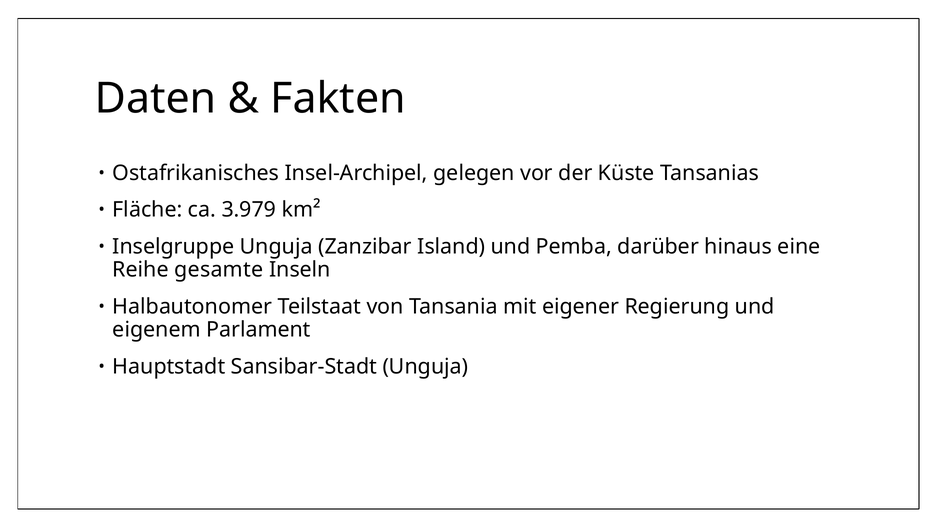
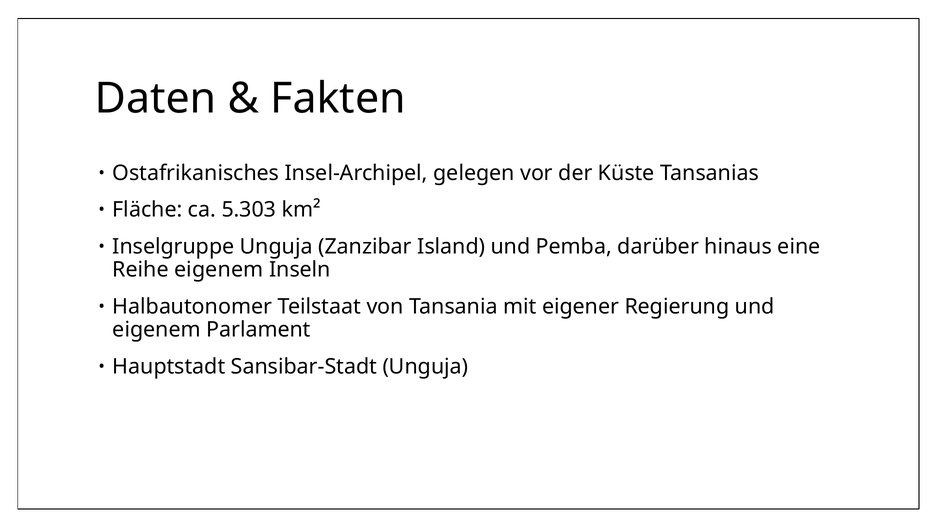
3.979: 3.979 -> 5.303 (249, 210)
Reihe gesamte: gesamte -> eigenem (219, 270)
